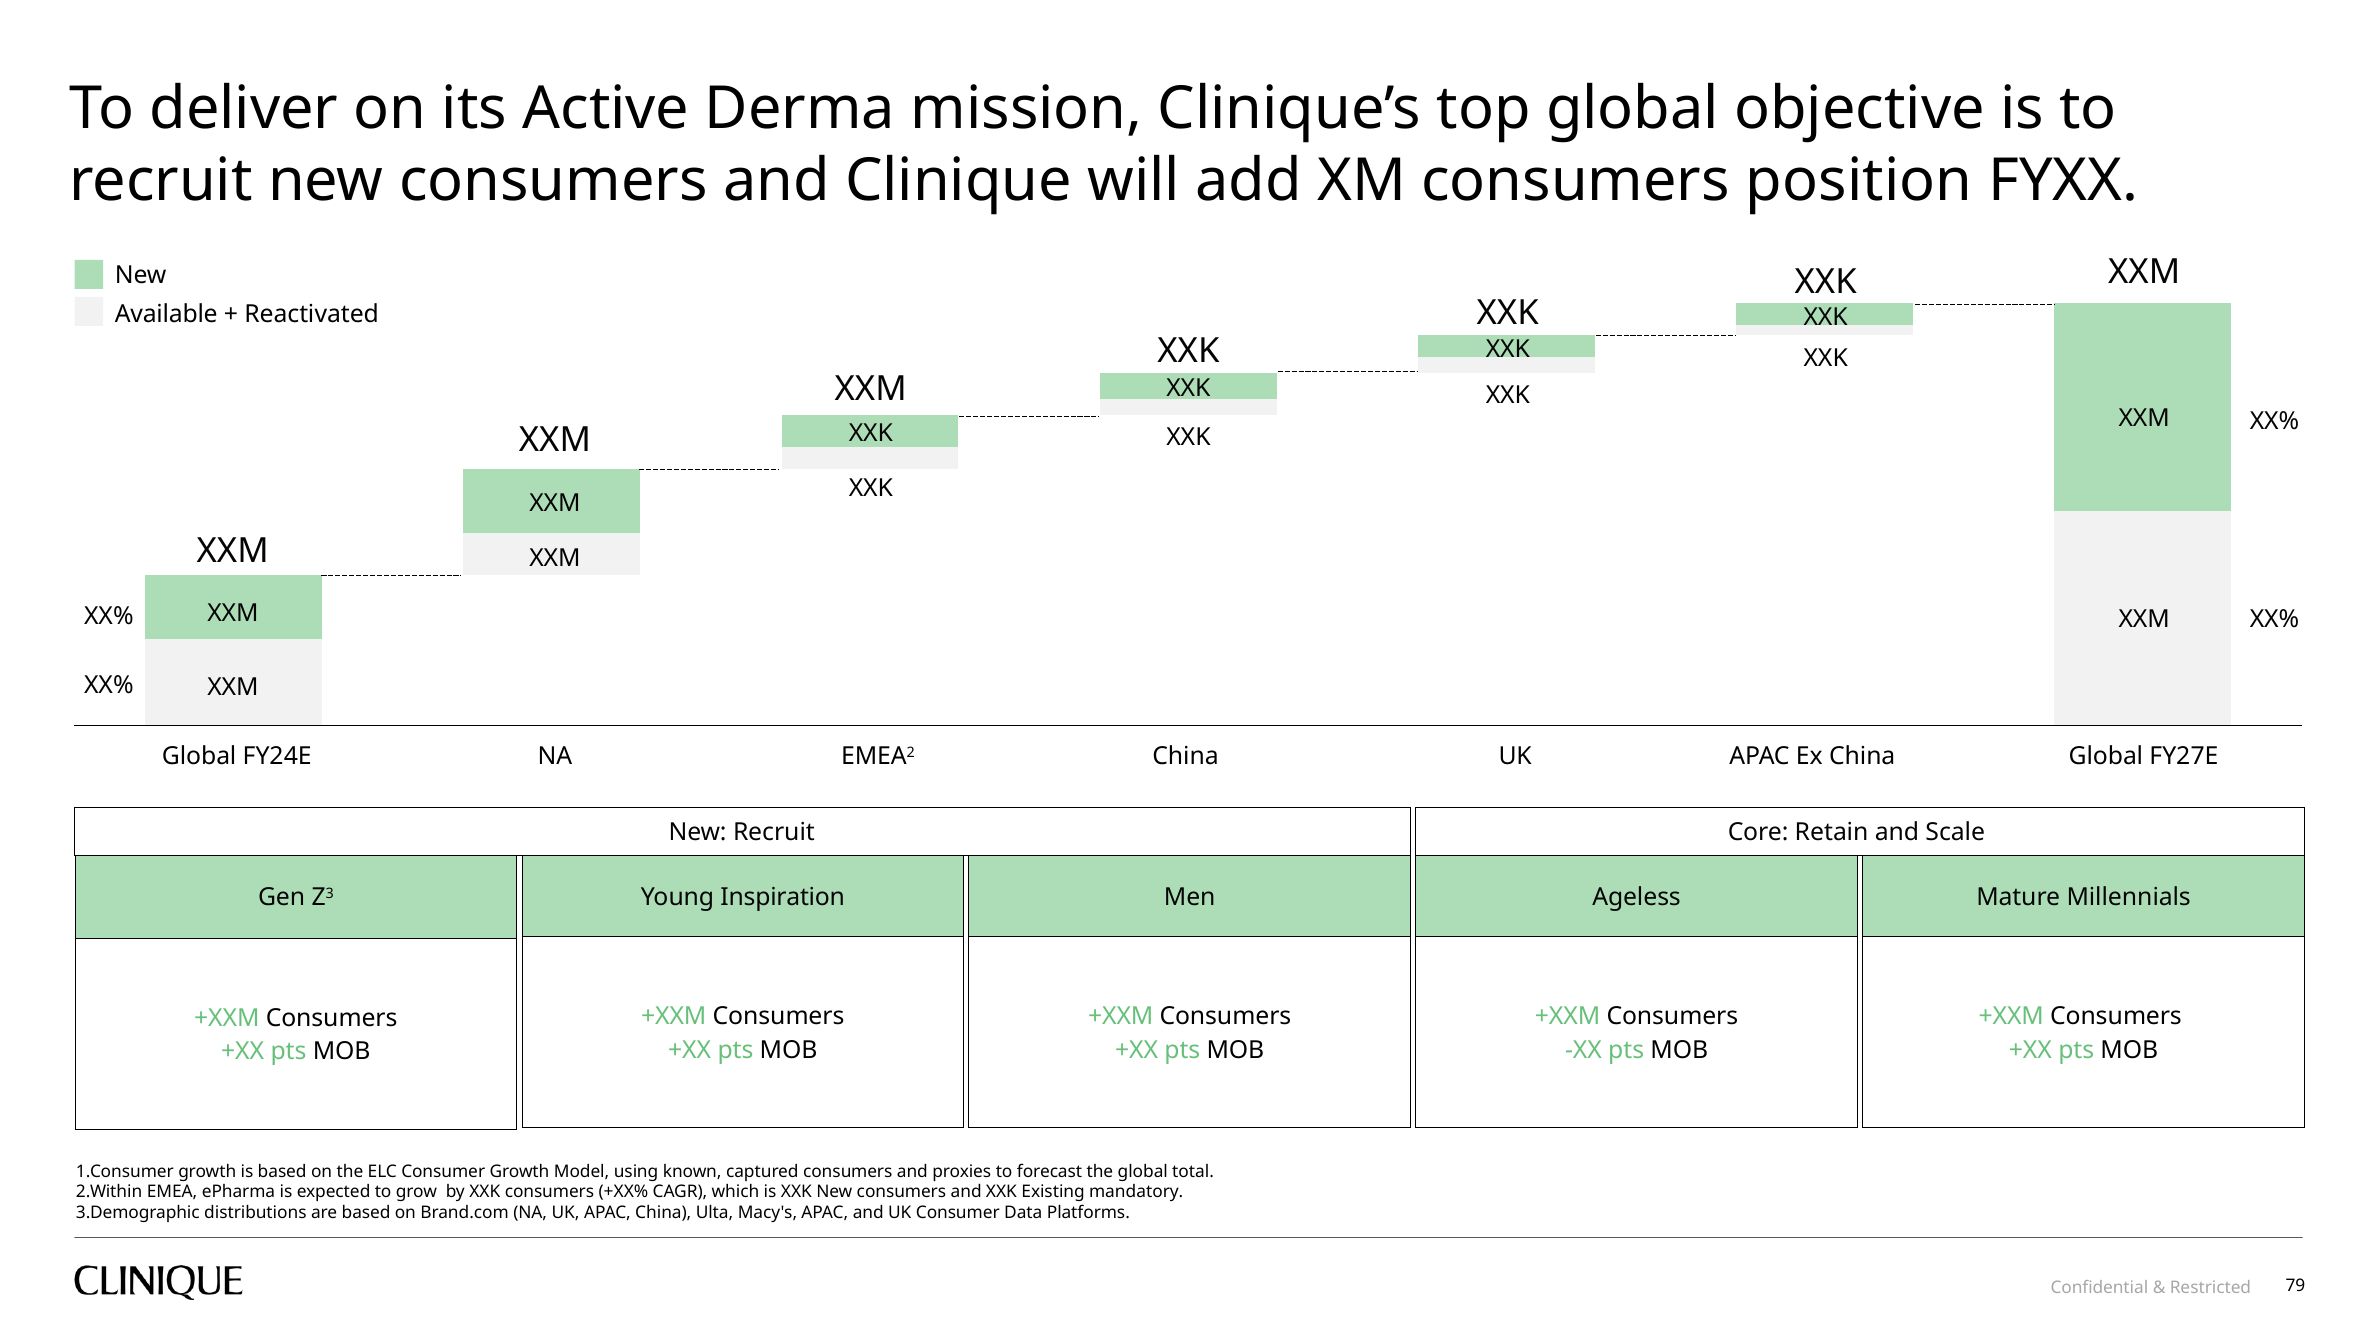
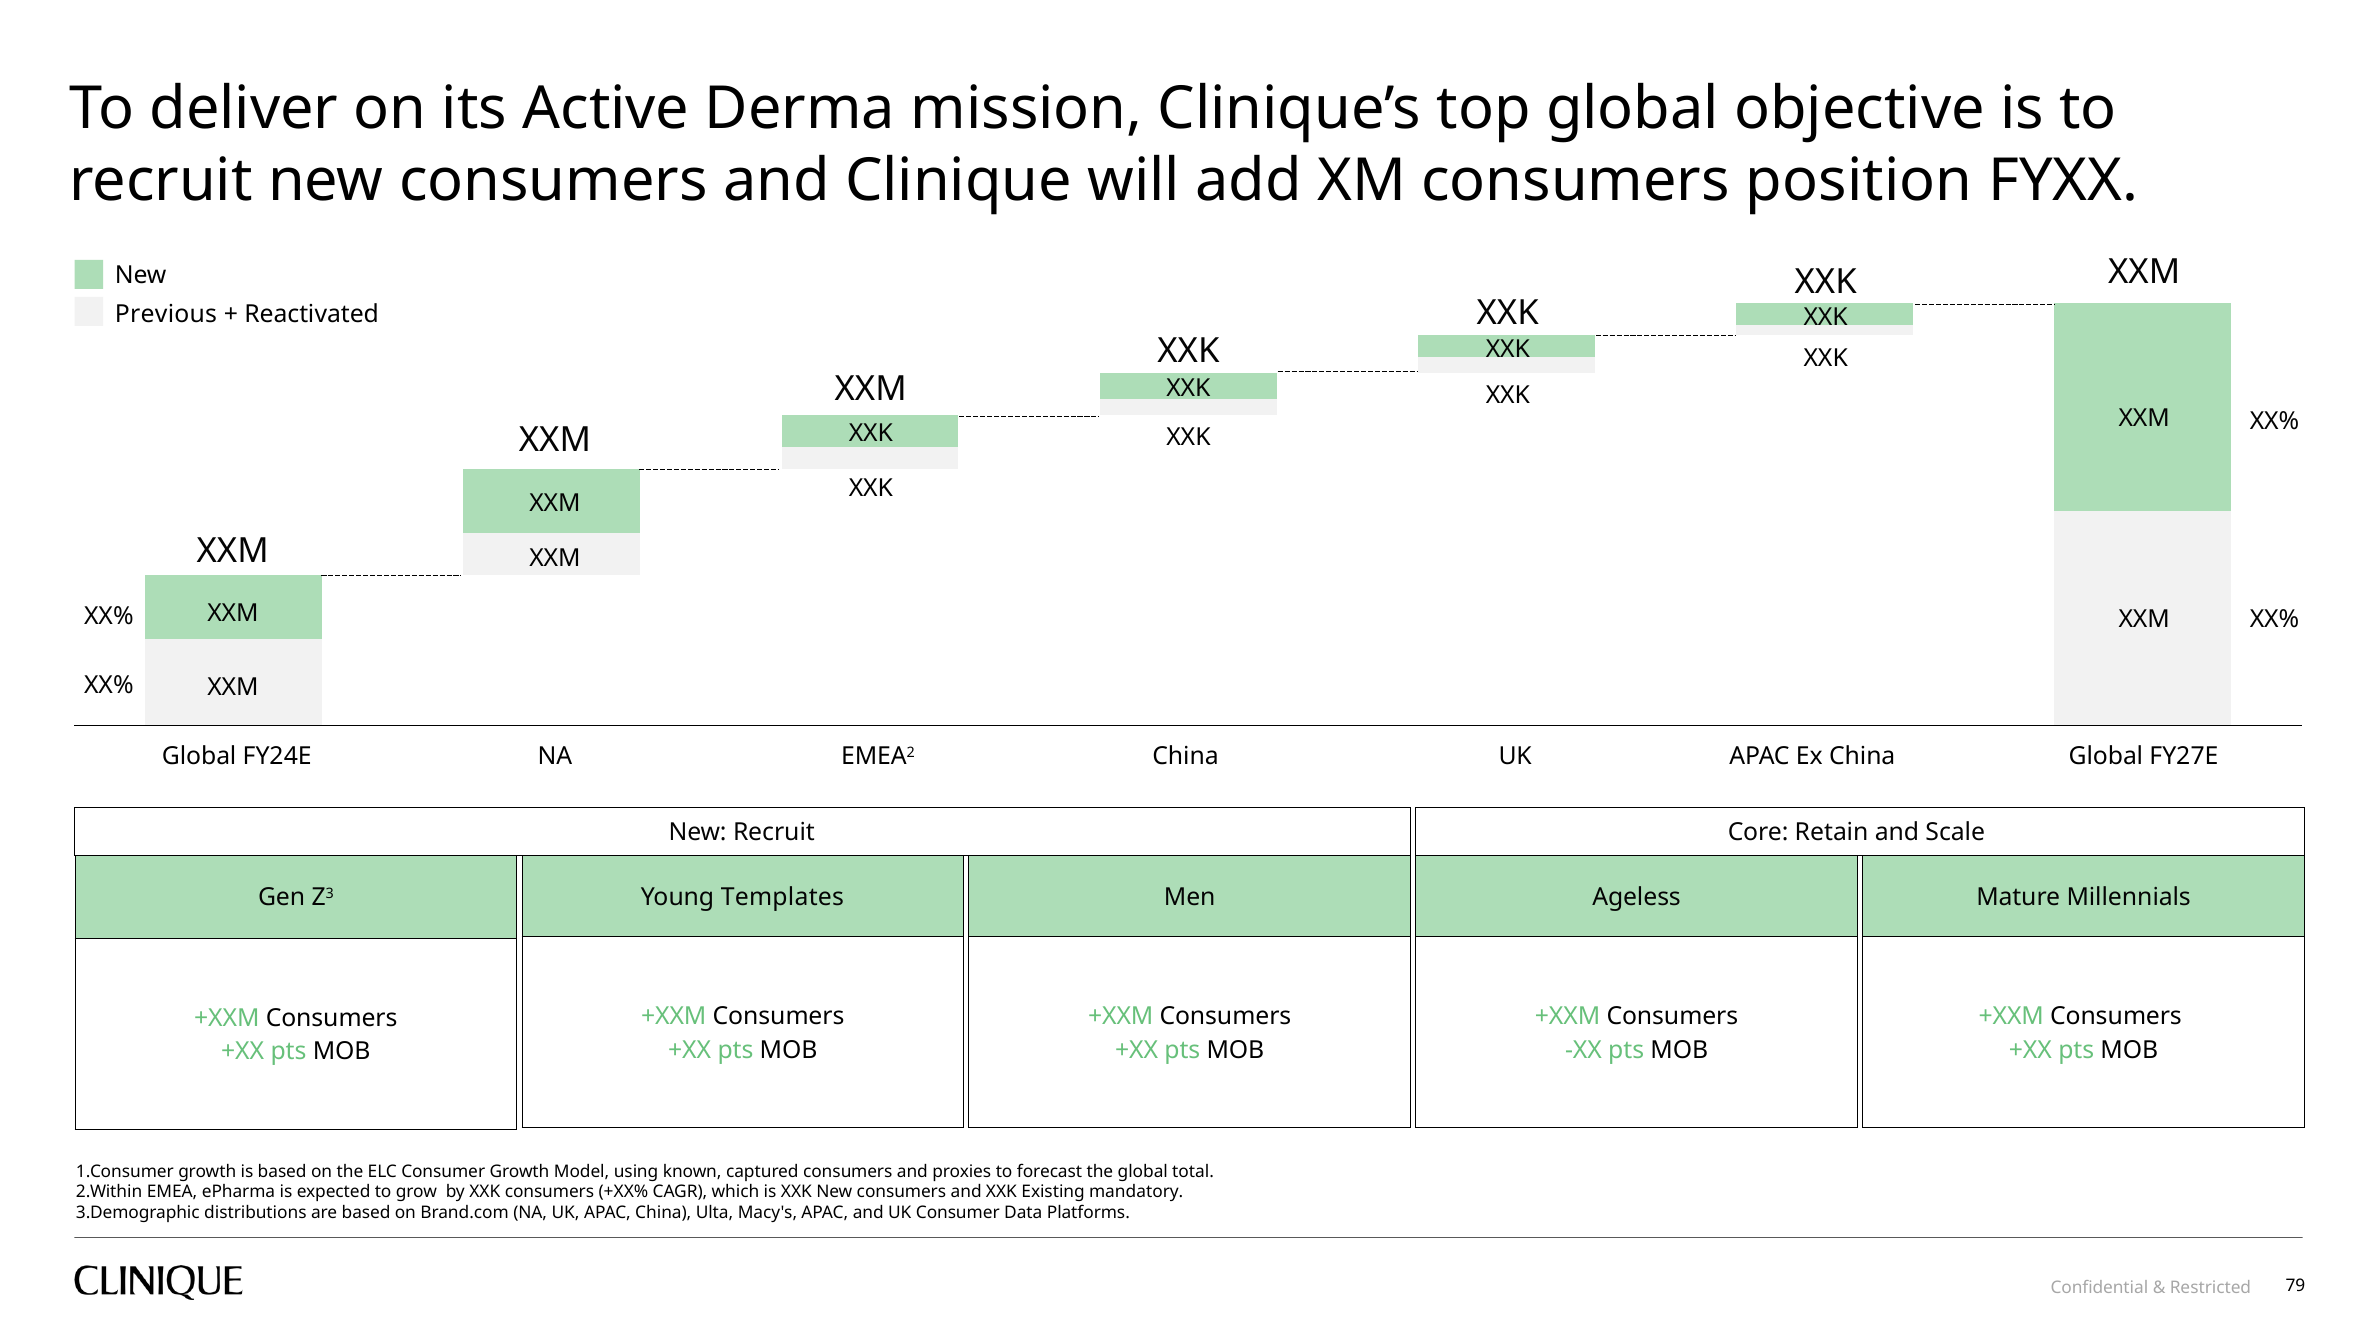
Available: Available -> Previous (166, 314)
Inspiration: Inspiration -> Templates (782, 898)
